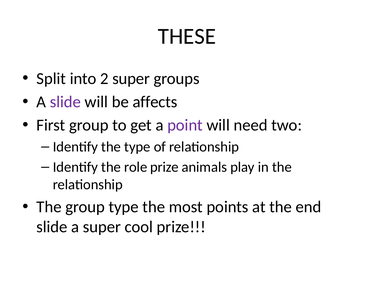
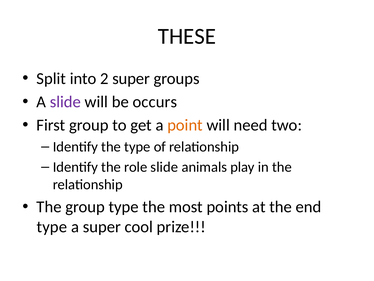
affects: affects -> occurs (155, 102)
point colour: purple -> orange (185, 125)
role prize: prize -> slide (164, 167)
slide: slide -> type (52, 226)
